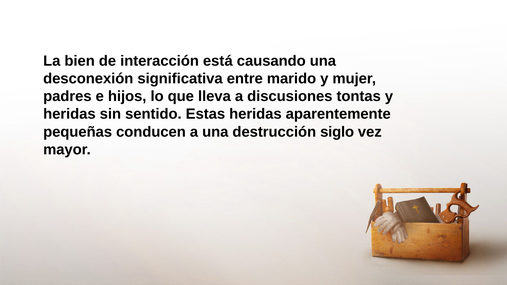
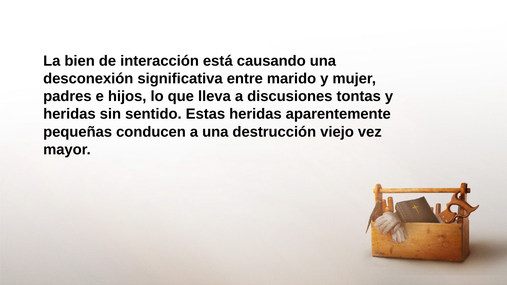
siglo: siglo -> viejo (337, 132)
